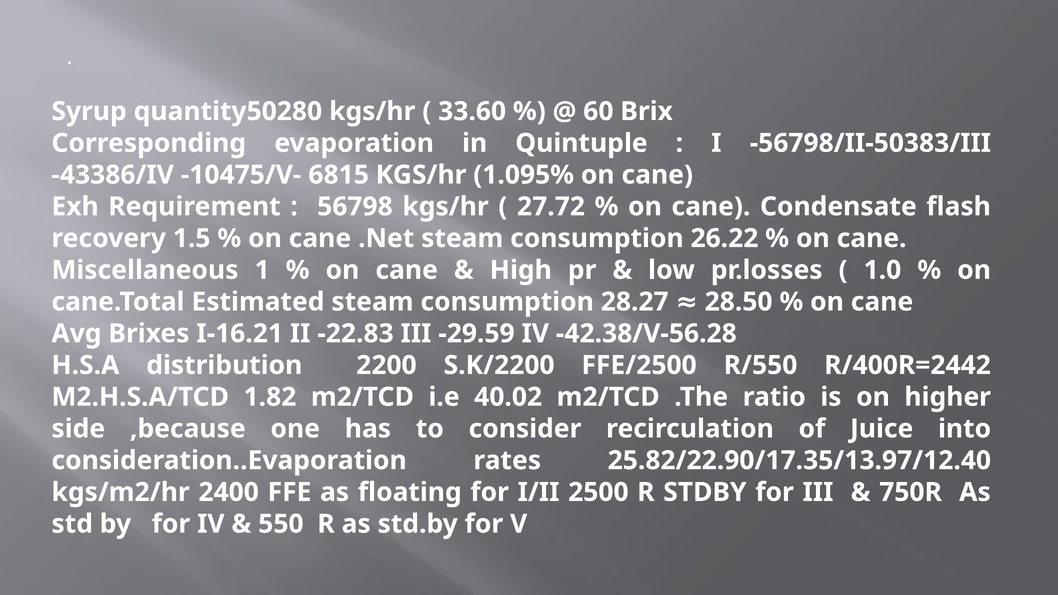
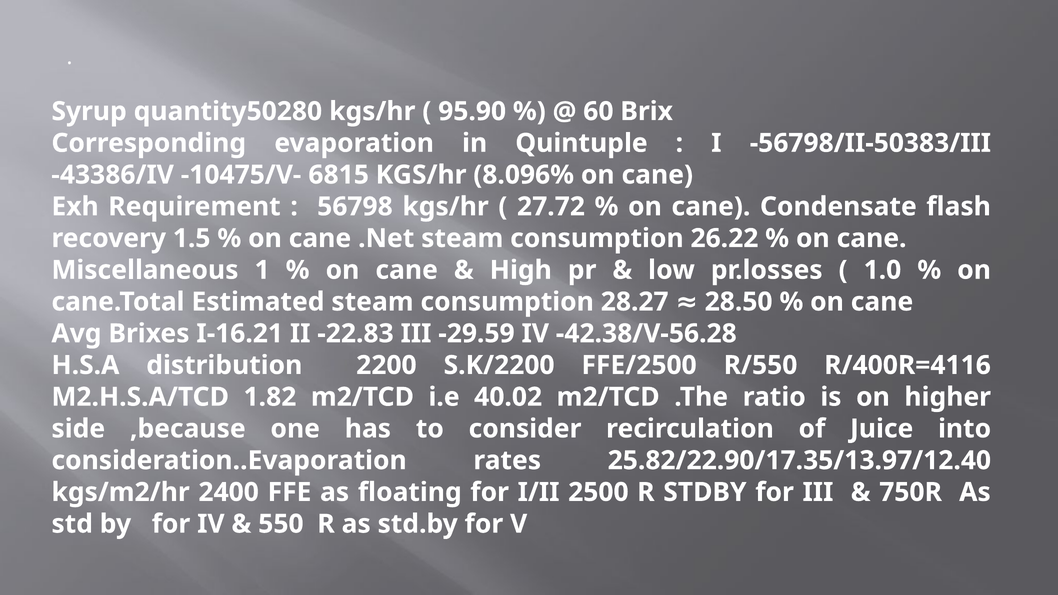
33.60: 33.60 -> 95.90 (472, 111)
1.095%: 1.095% -> 8.096% (524, 175)
R/400R=2442: R/400R=2442 -> R/400R=4116 (908, 365)
